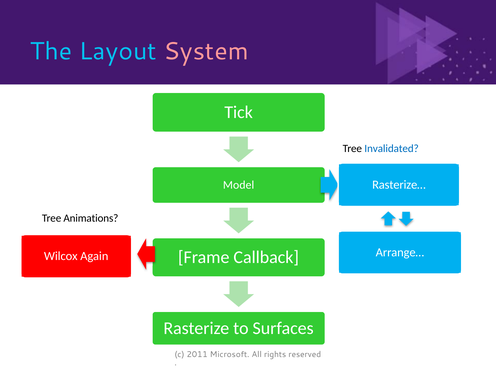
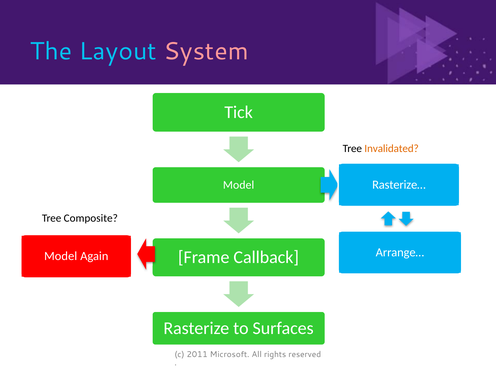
Invalidated colour: blue -> orange (392, 148)
Animations: Animations -> Composite (91, 218)
Wilcox: Wilcox -> Model (61, 256)
